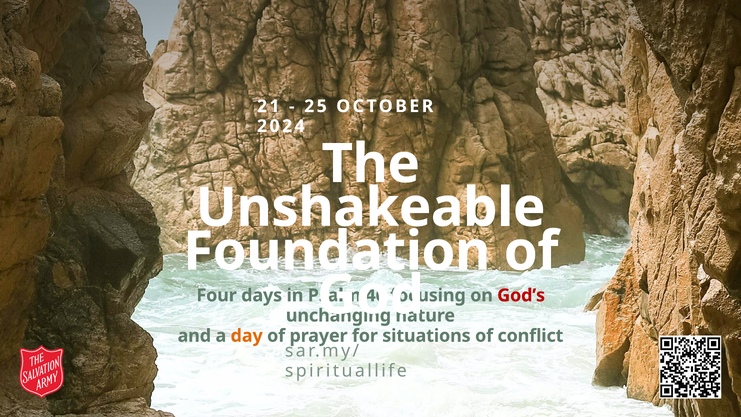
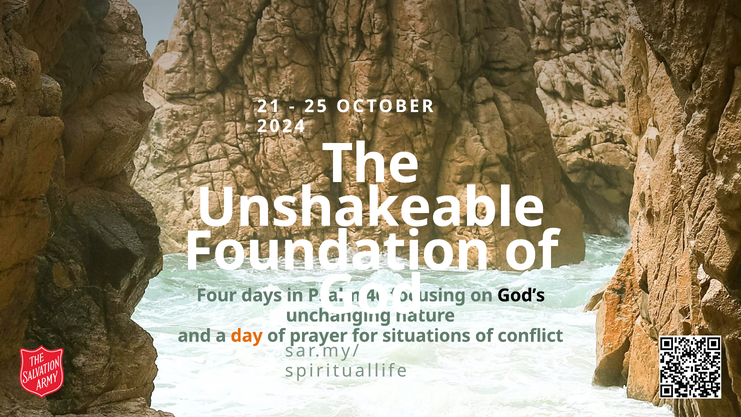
God’s colour: red -> black (521, 295)
